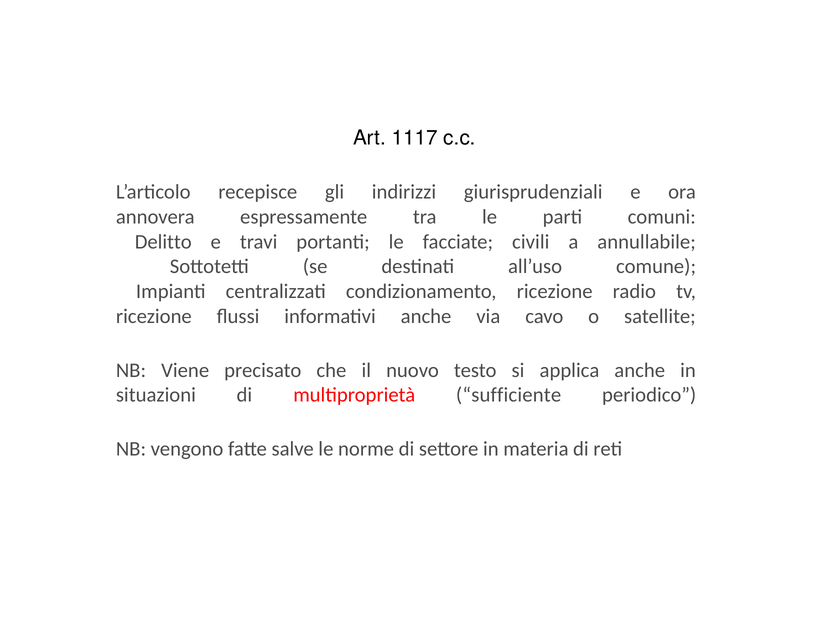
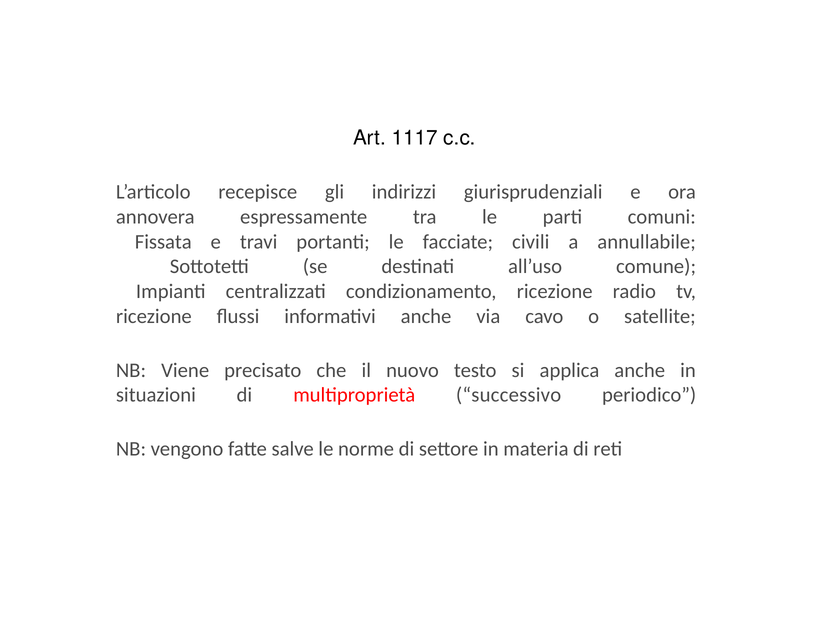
Delitto: Delitto -> Fissata (163, 242)
sufficiente: sufficiente -> successivo (509, 395)
